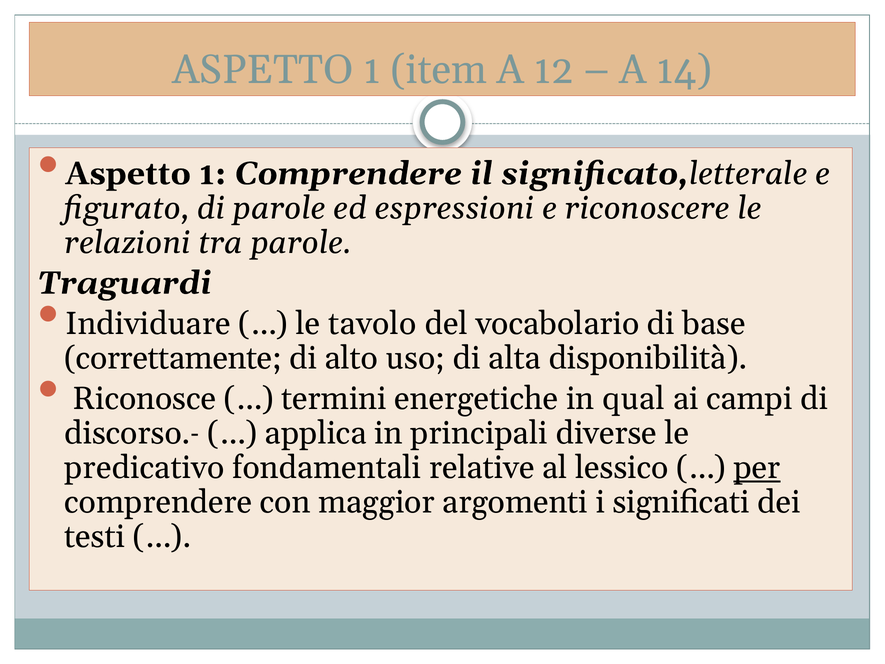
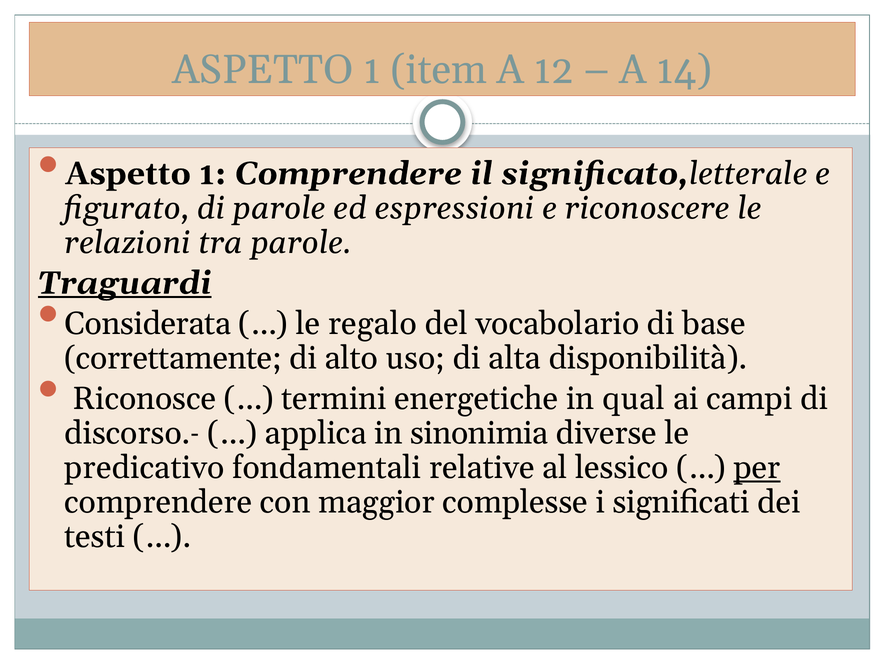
Traguardi underline: none -> present (125, 283)
Individuare: Individuare -> Considerata (148, 323)
tavolo: tavolo -> regalo (372, 323)
principali: principali -> sinonimia (479, 433)
argomenti: argomenti -> complesse (515, 502)
